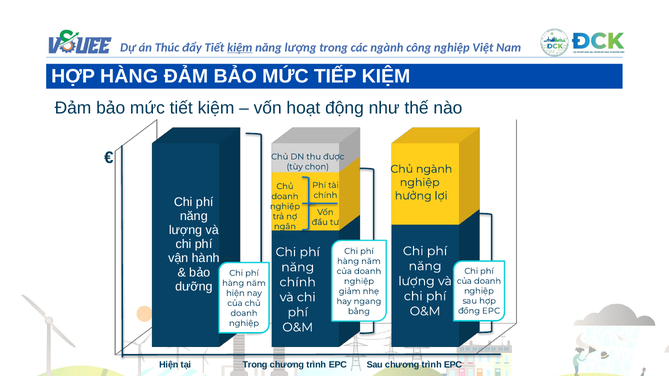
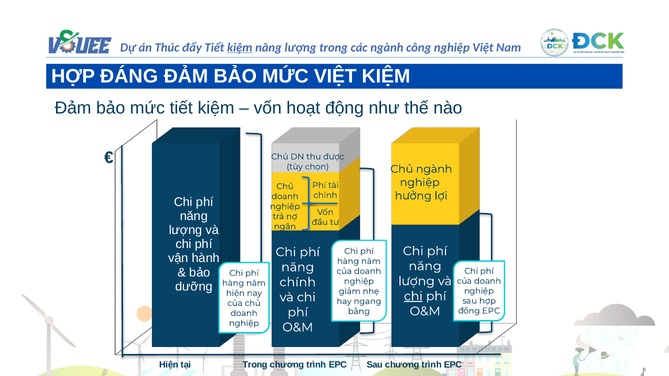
HỢP HÀNG: HÀNG -> ĐÁNG (129, 76)
MỨC TIẾP: TIẾP -> VIỆT (335, 76)
chi underline: none -> present (413, 296)
